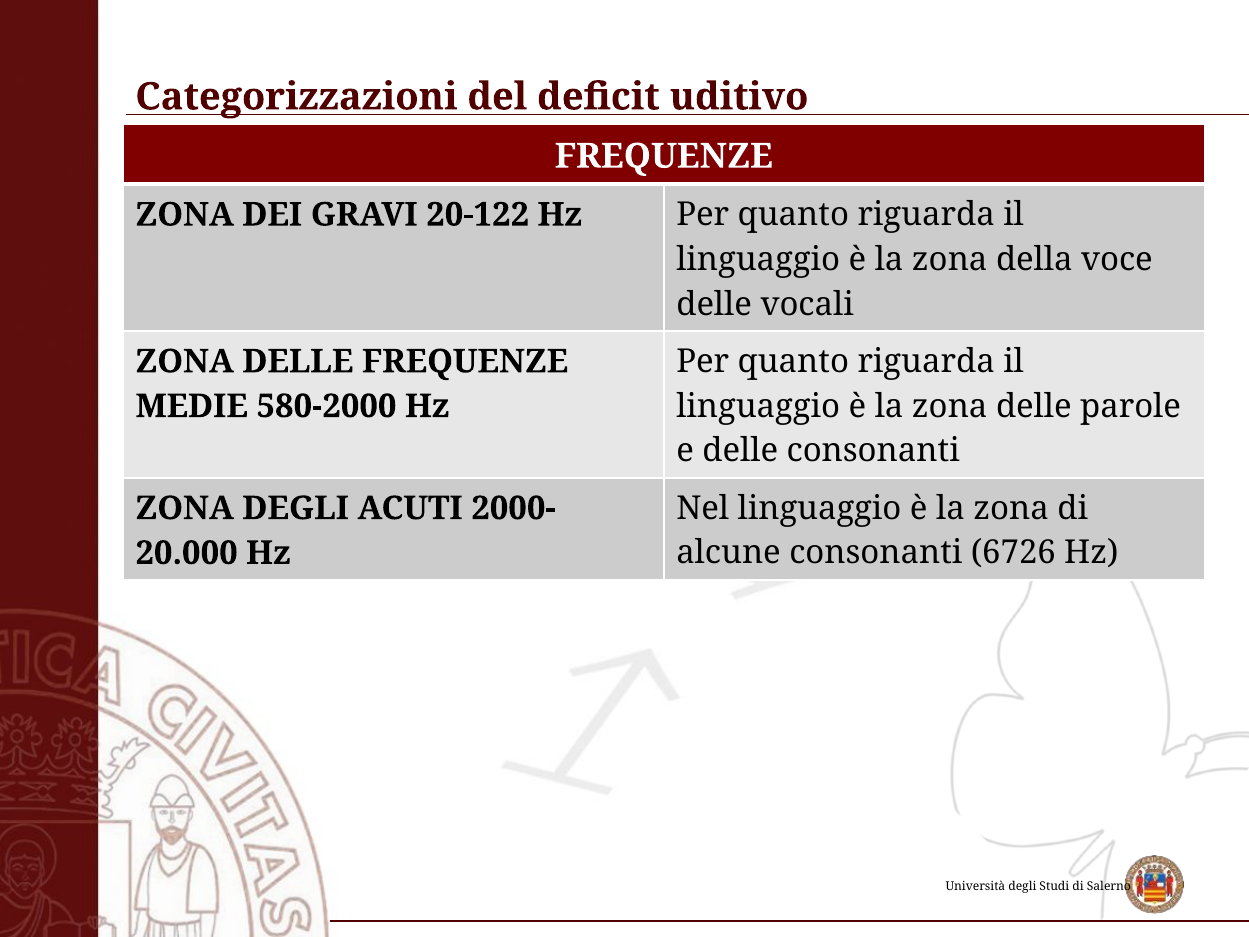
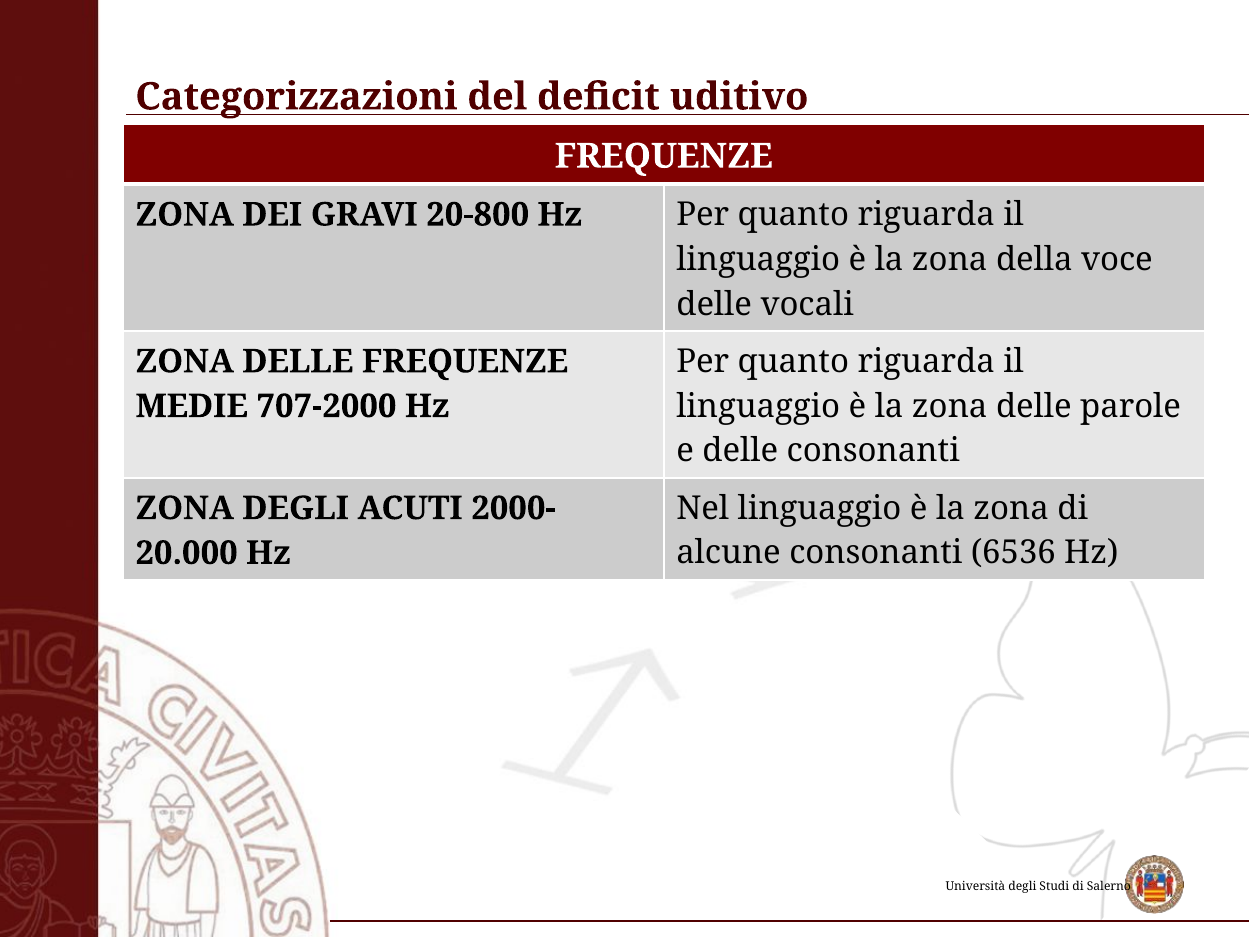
20-122: 20-122 -> 20-800 (478, 215)
580-2000: 580-2000 -> 707-2000 (326, 406)
6726: 6726 -> 6536 (1013, 553)
